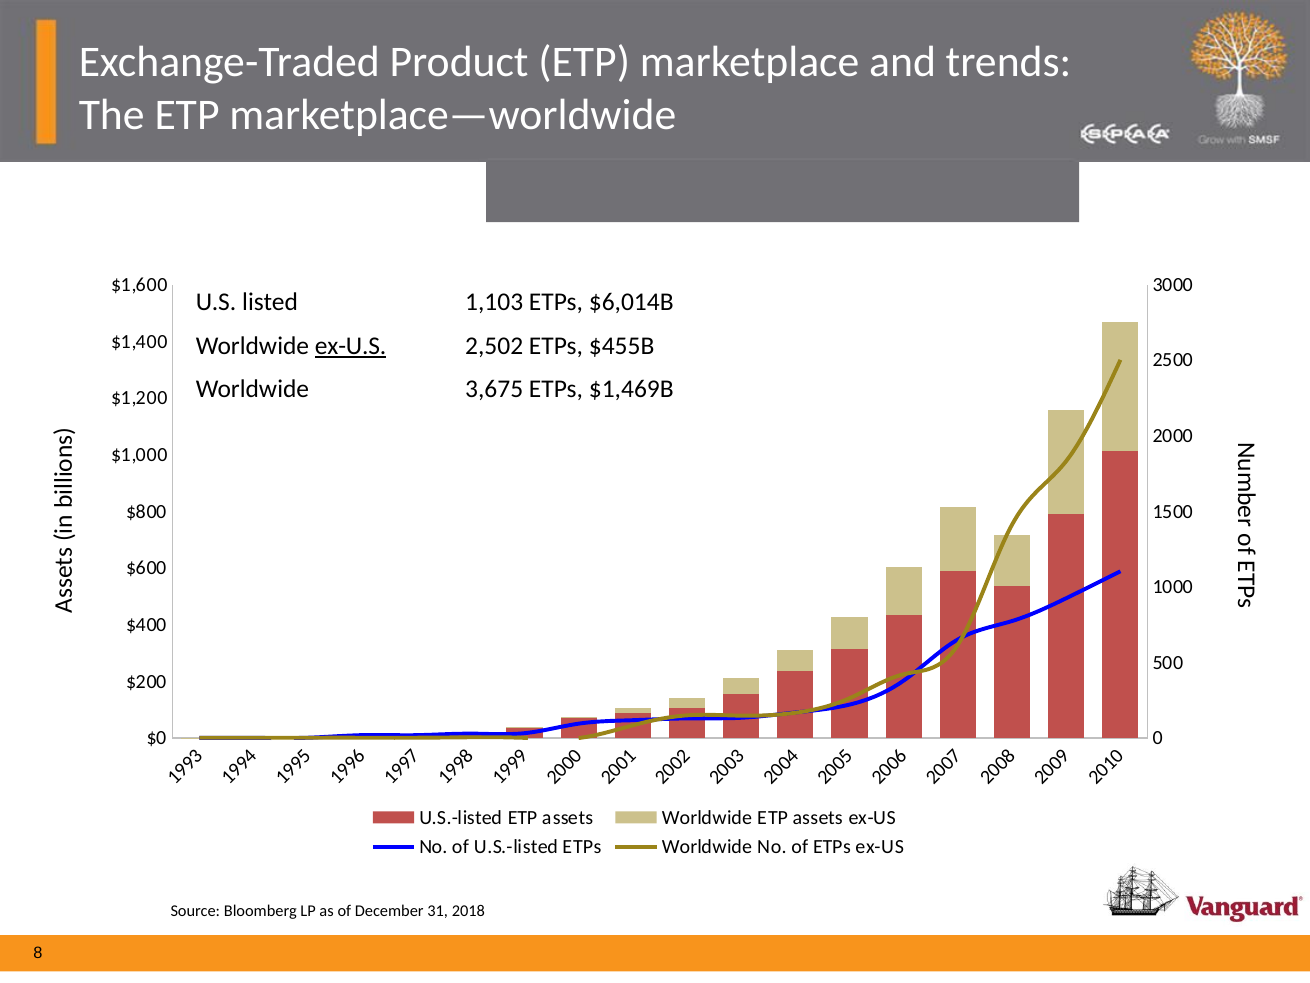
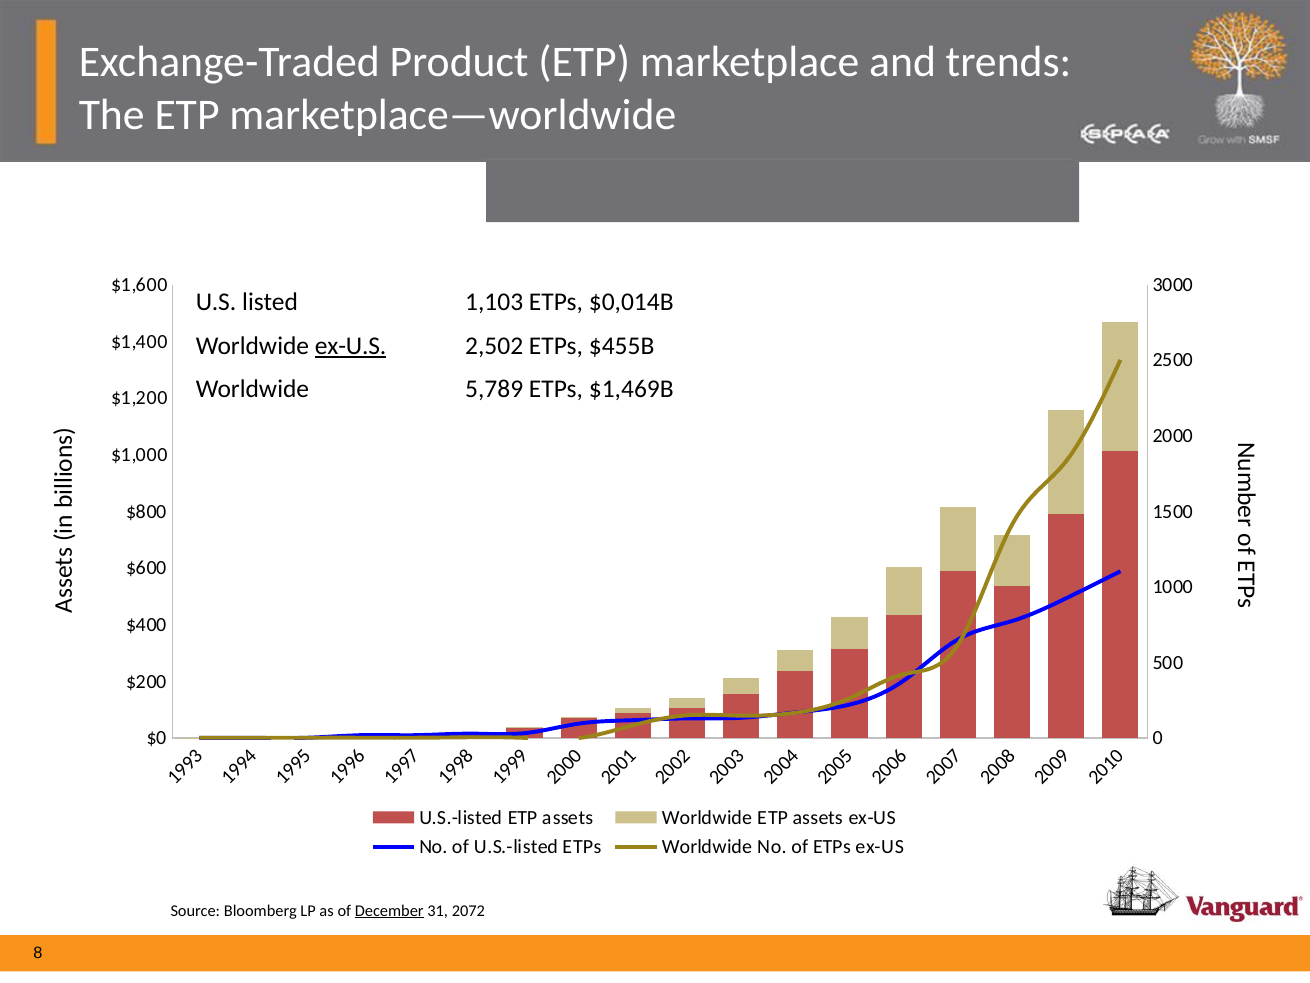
$6,014B: $6,014B -> $0,014B (631, 302)
3,675: 3,675 -> 5,789 (494, 389)
December underline: none -> present (389, 910)
2018: 2018 -> 2072 (468, 910)
